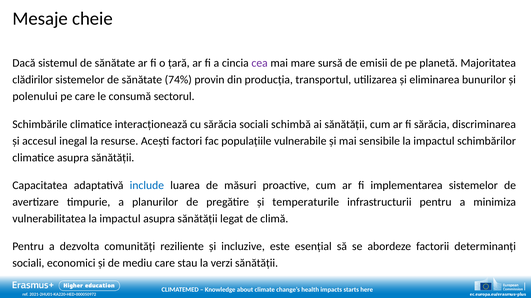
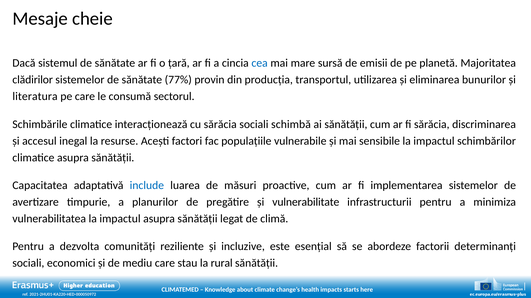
cea colour: purple -> blue (260, 63)
74%: 74% -> 77% (178, 80)
polenului: polenului -> literatura (35, 97)
temperaturile: temperaturile -> vulnerabilitate (306, 202)
verzi: verzi -> rural (222, 264)
